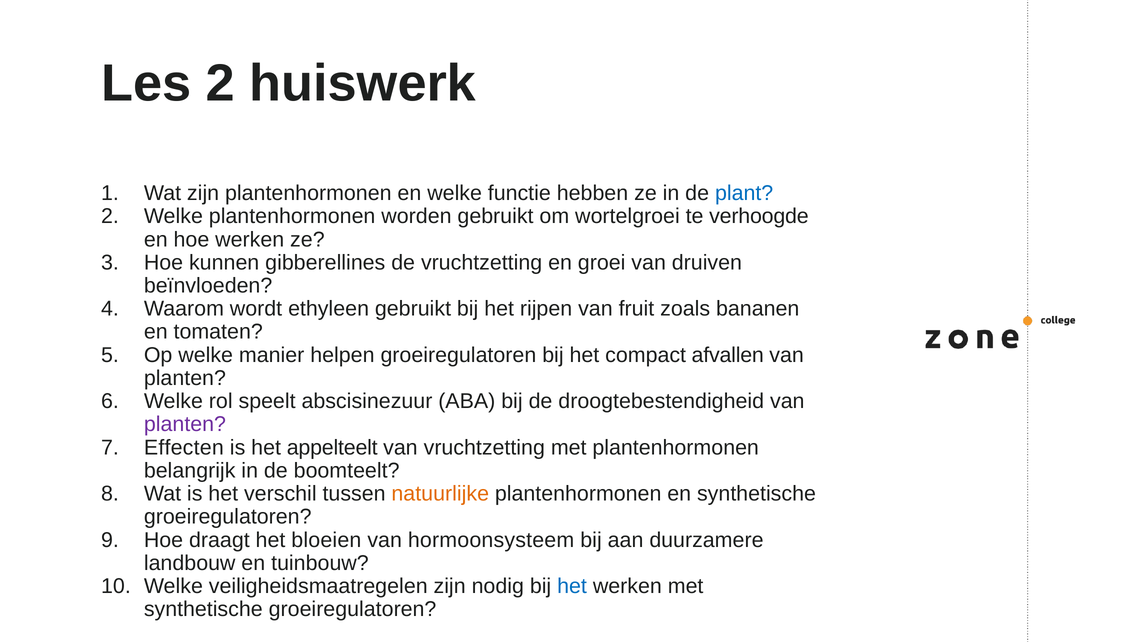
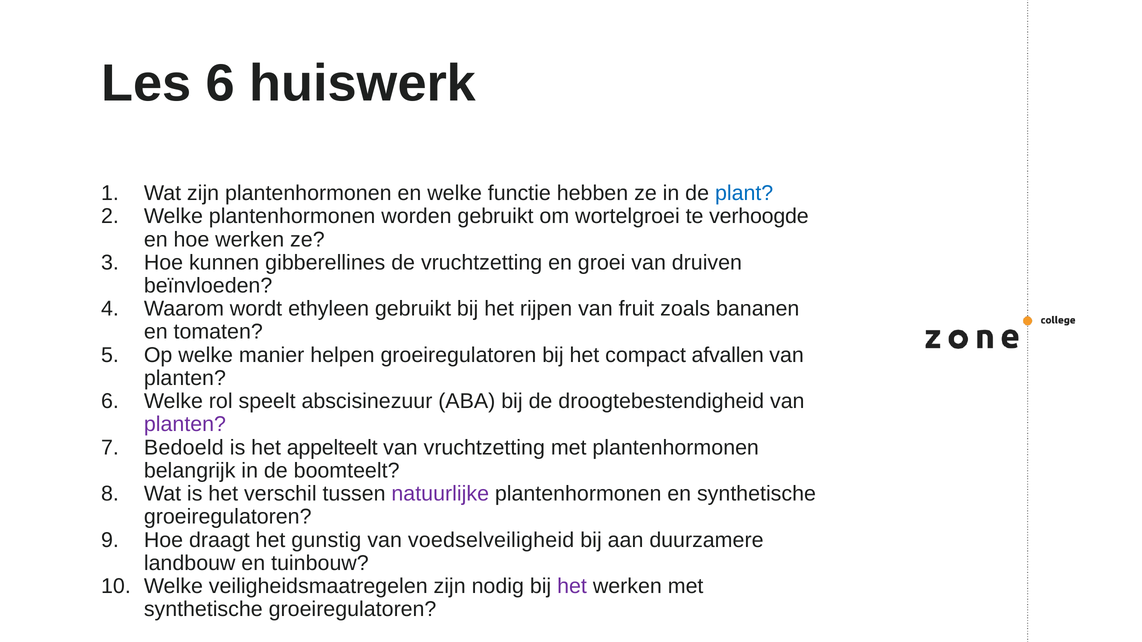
Les 2: 2 -> 6 (220, 83)
Effecten: Effecten -> Bedoeld (184, 448)
natuurlijke colour: orange -> purple (440, 494)
bloeien: bloeien -> gunstig (326, 540)
hormoonsysteem: hormoonsysteem -> voedselveiligheid (491, 540)
het colour: blue -> purple (572, 587)
